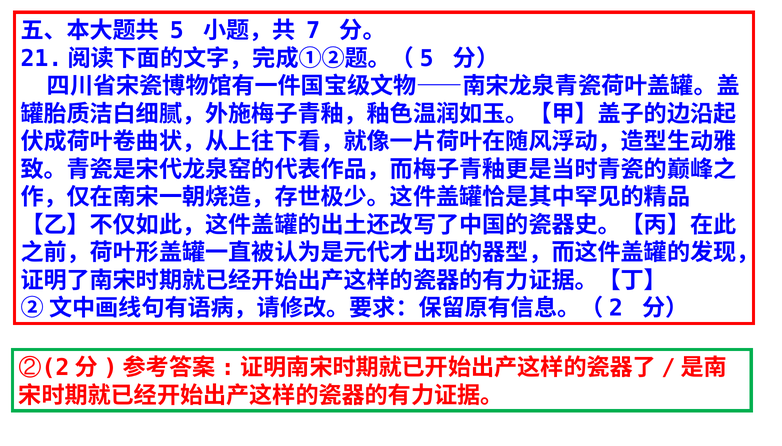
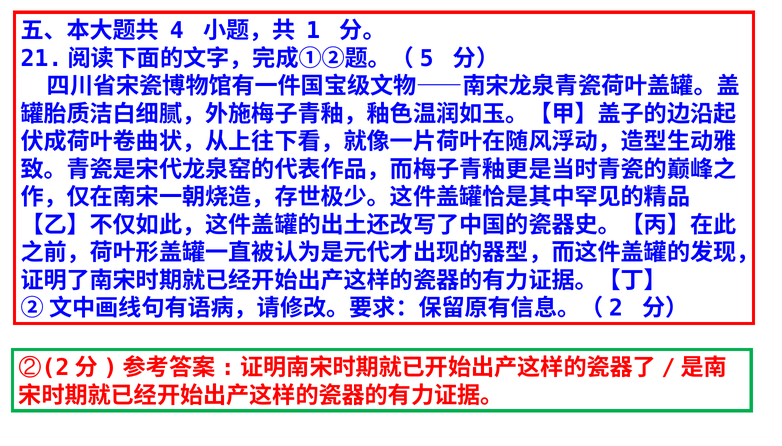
5: 5 -> 4 (177, 31)
7: 7 -> 1 (313, 31)
